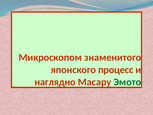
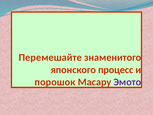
Микроскопом: Микроскопом -> Перемешайте (50, 57)
наглядно: наглядно -> порошок (55, 82)
Эмото colour: green -> purple (127, 82)
